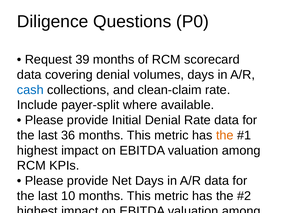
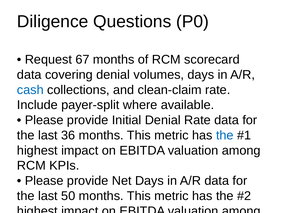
39: 39 -> 67 (82, 60)
the colour: orange -> blue (225, 135)
10: 10 -> 50 (68, 196)
